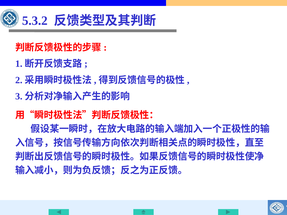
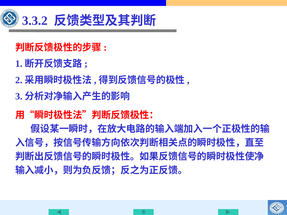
5.3.2: 5.3.2 -> 3.3.2 (35, 21)
